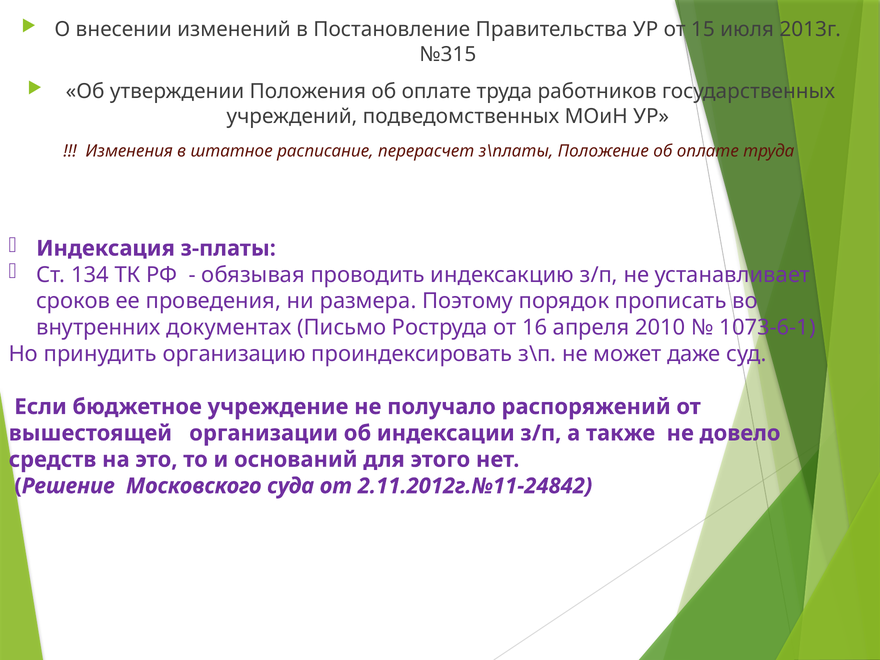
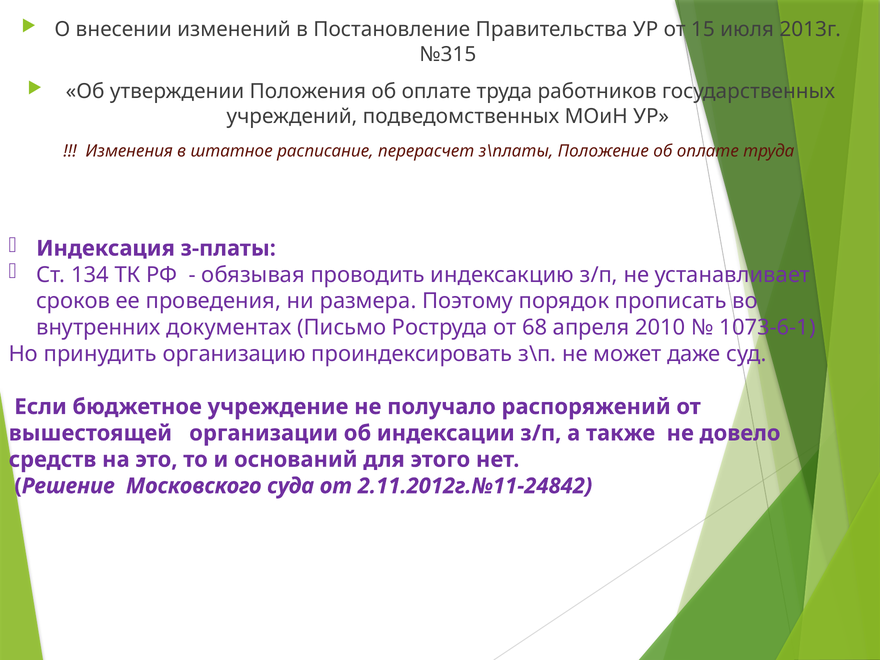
16: 16 -> 68 (535, 328)
